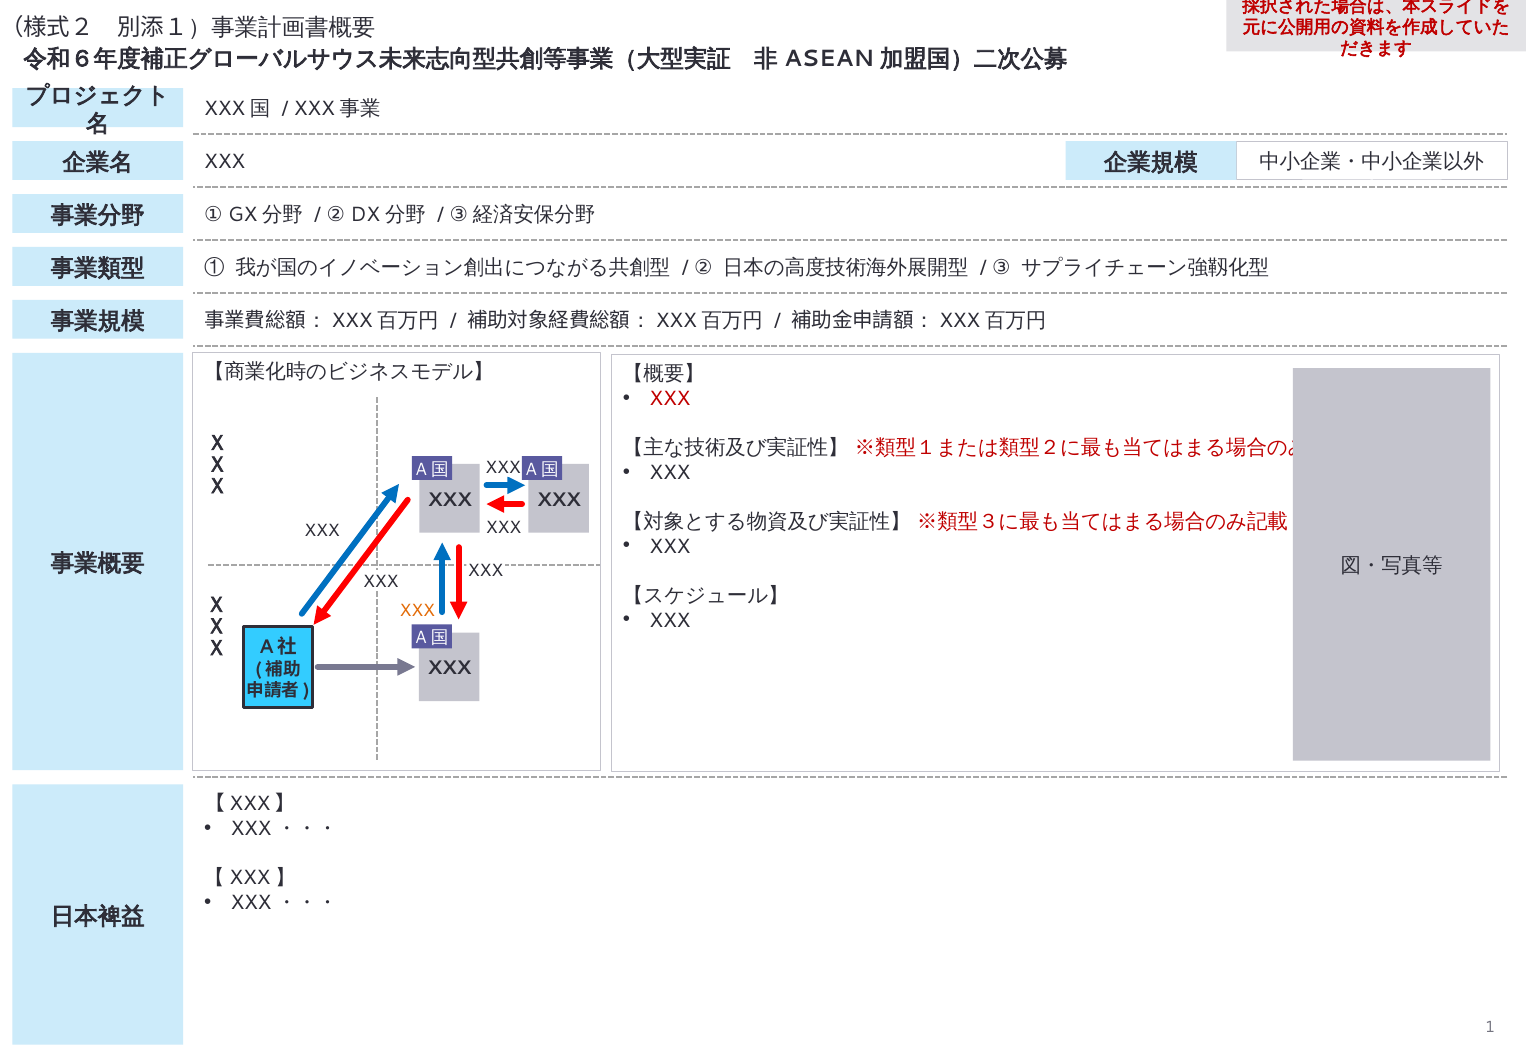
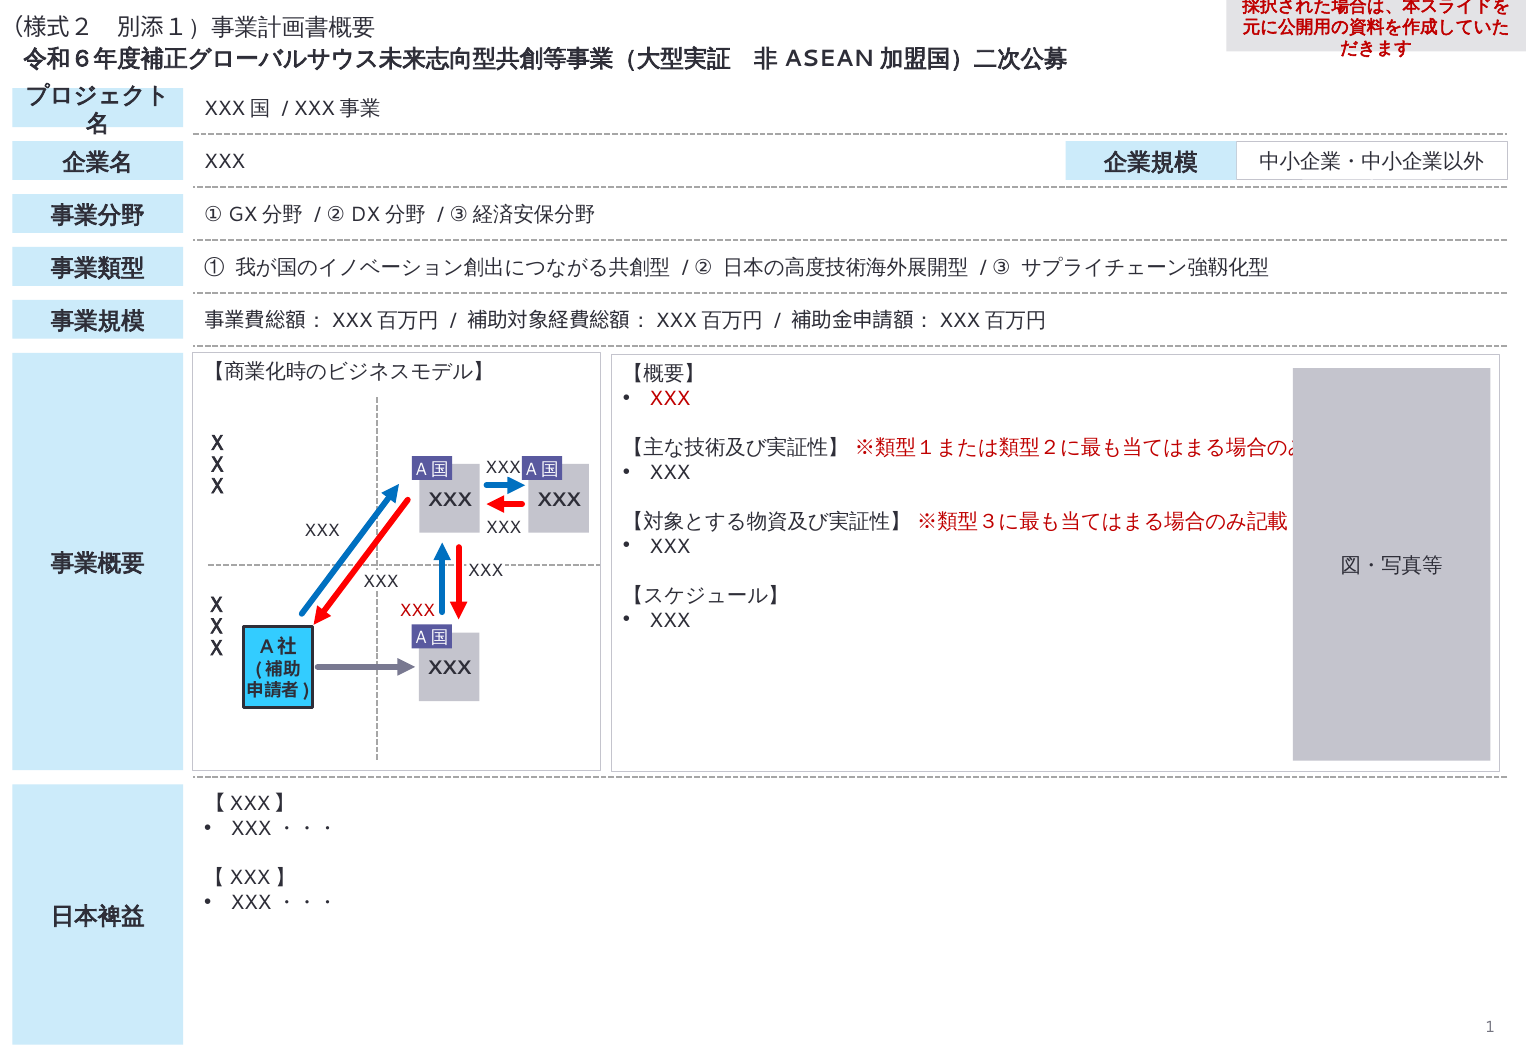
XXX colour: orange -> red (417, 610)
